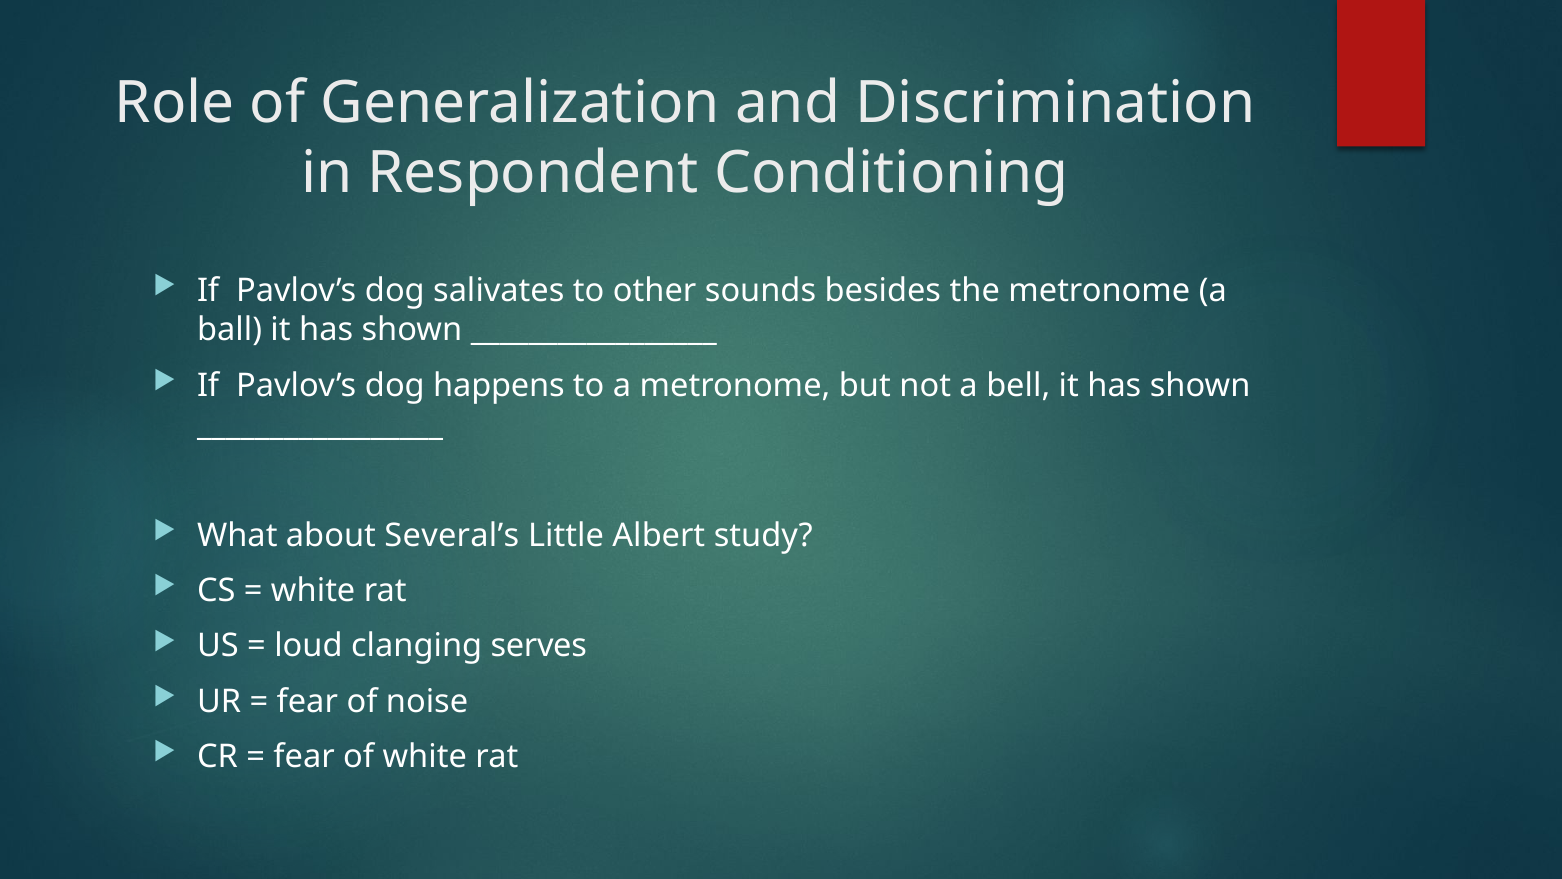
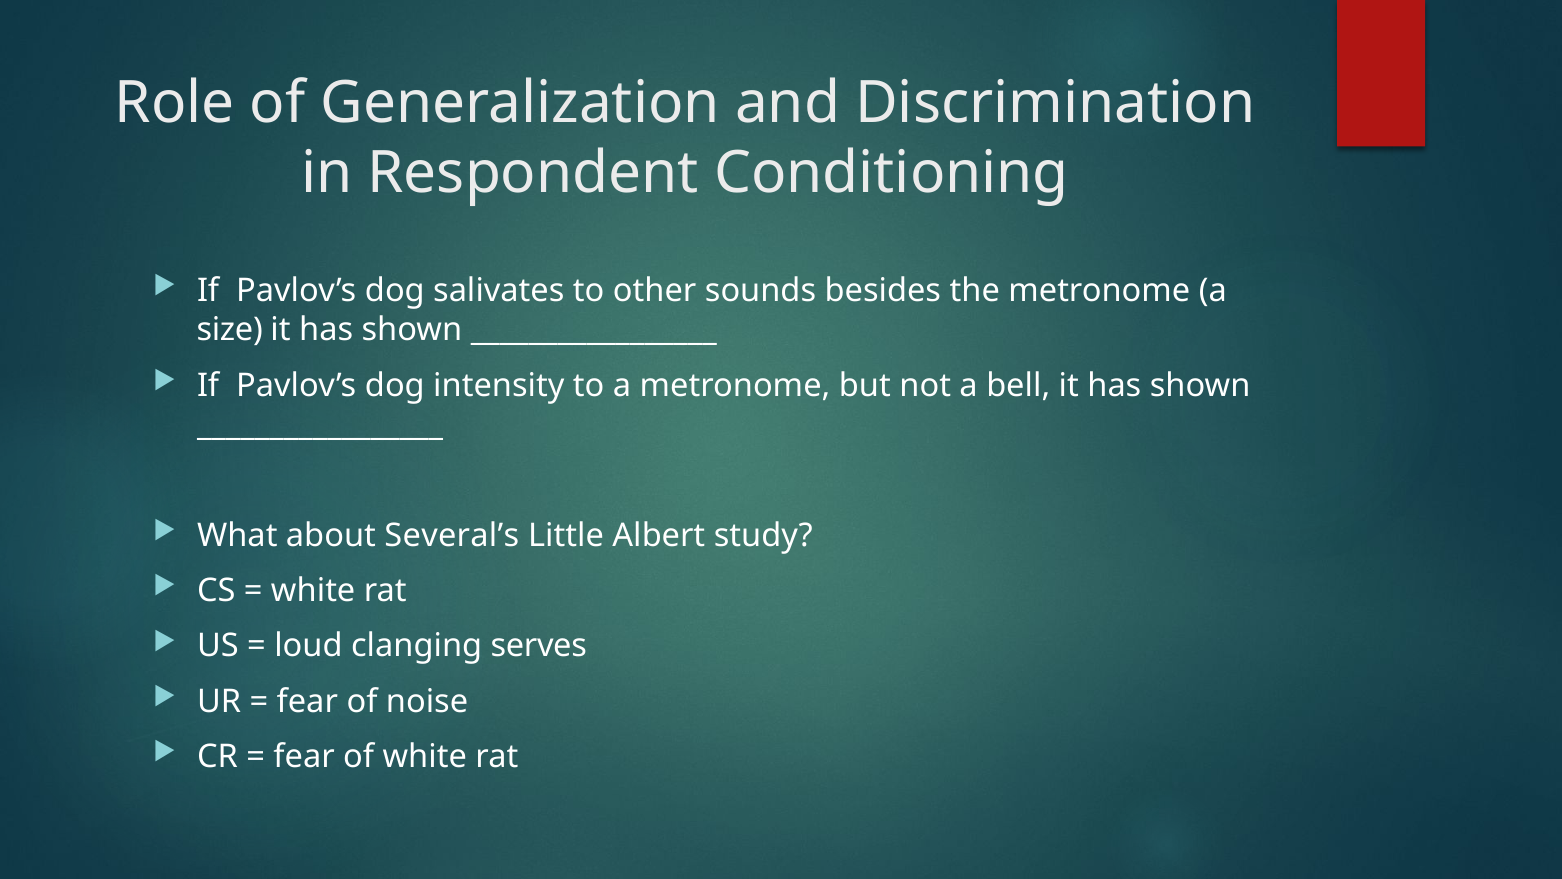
ball: ball -> size (230, 330)
happens: happens -> intensity (499, 385)
